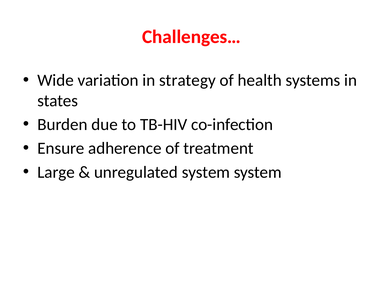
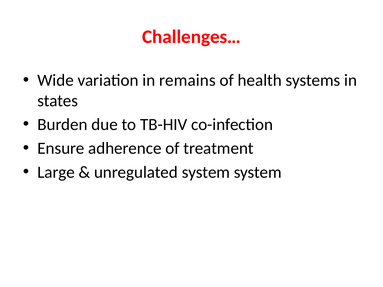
strategy: strategy -> remains (187, 80)
